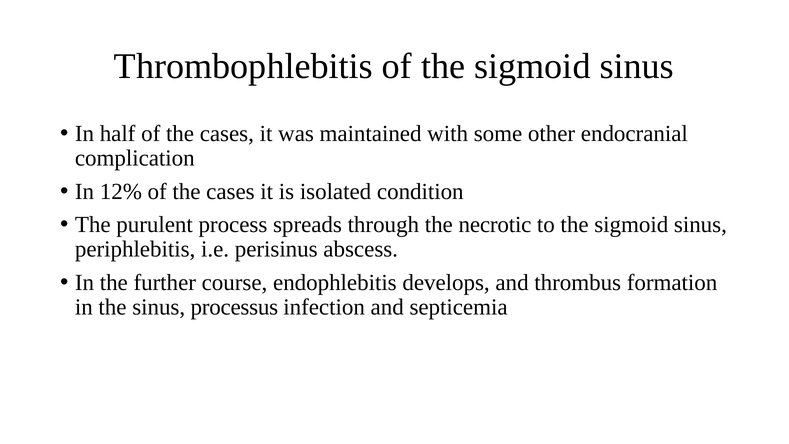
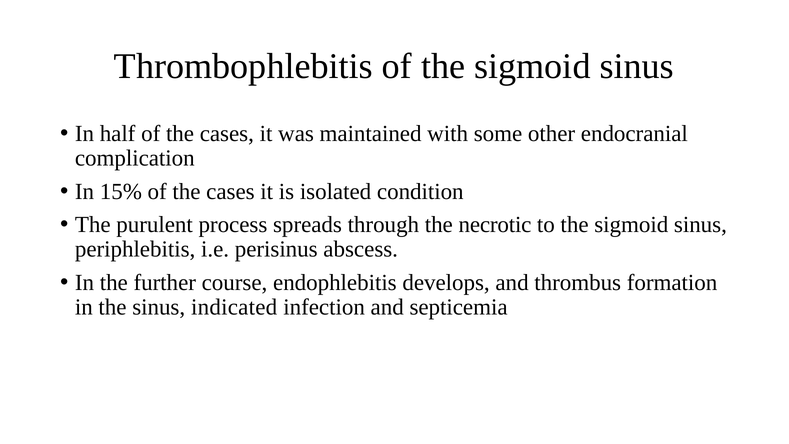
12%: 12% -> 15% (121, 191)
processus: processus -> indicated (234, 307)
